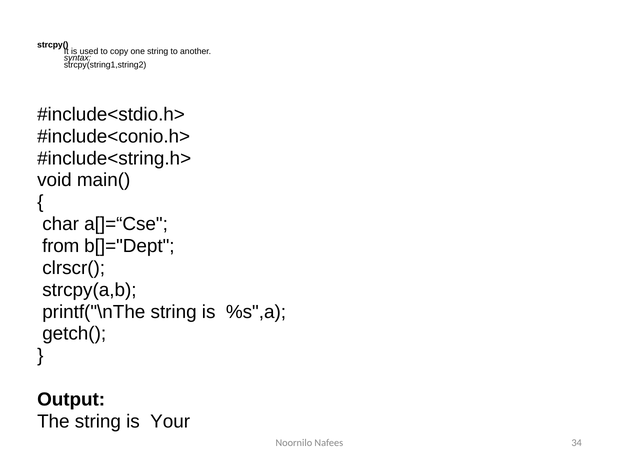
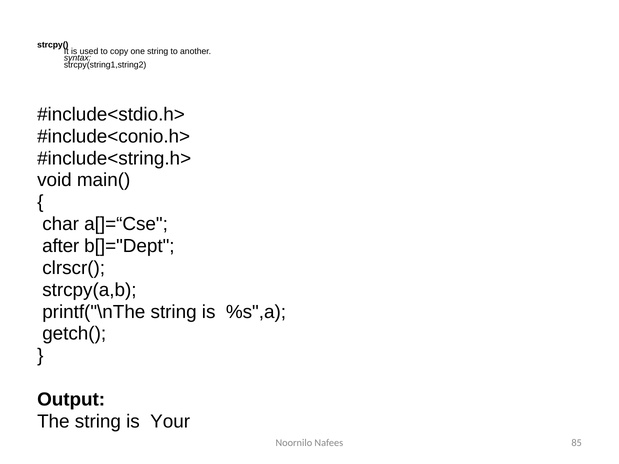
from: from -> after (61, 246)
34: 34 -> 85 (577, 443)
